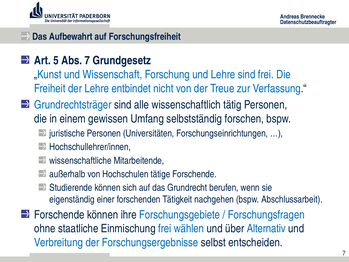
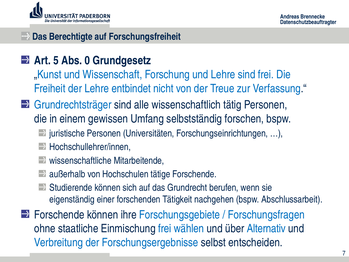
Aufbewahrt: Aufbewahrt -> Berechtigte (71, 37)
Abs 7: 7 -> 0 (87, 61)
